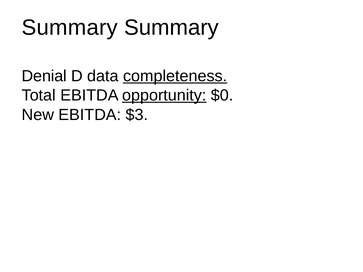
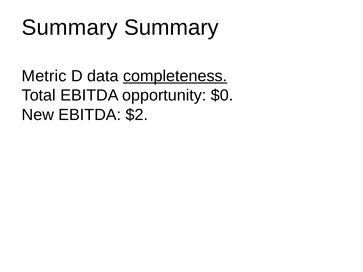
Denial: Denial -> Metric (44, 76)
opportunity underline: present -> none (164, 95)
$3: $3 -> $2 (137, 115)
